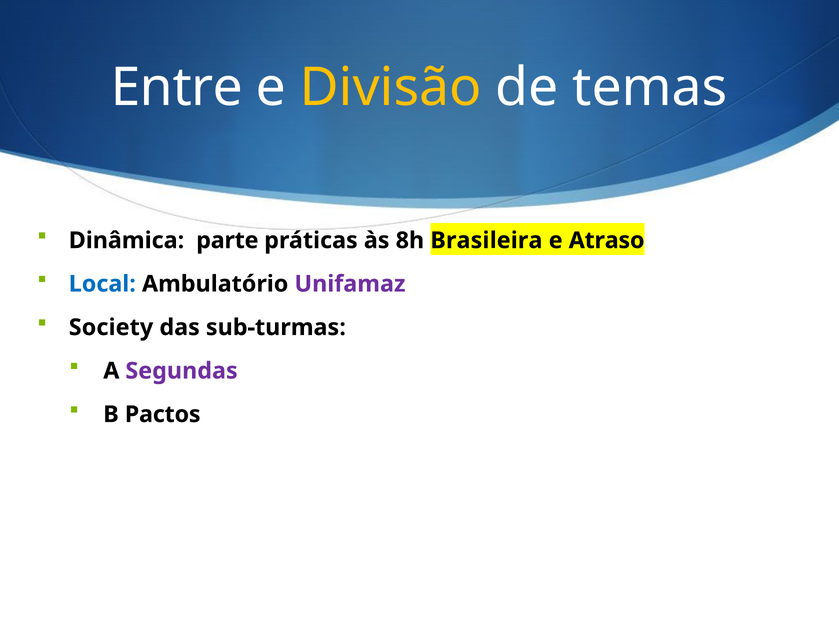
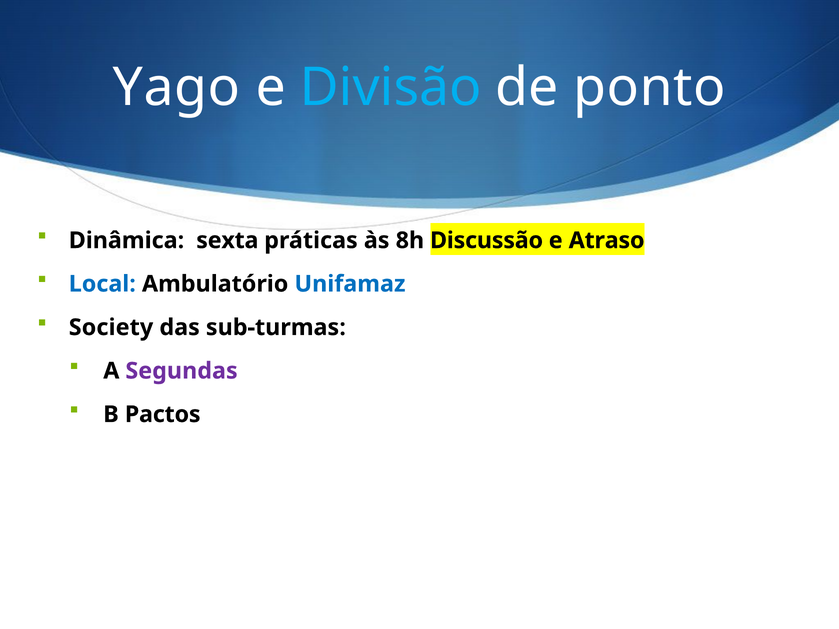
Entre: Entre -> Yago (176, 88)
Divisão colour: yellow -> light blue (391, 88)
temas: temas -> ponto (649, 88)
parte: parte -> sexta (227, 241)
Brasileira: Brasileira -> Discussão (487, 241)
Unifamaz colour: purple -> blue (350, 284)
